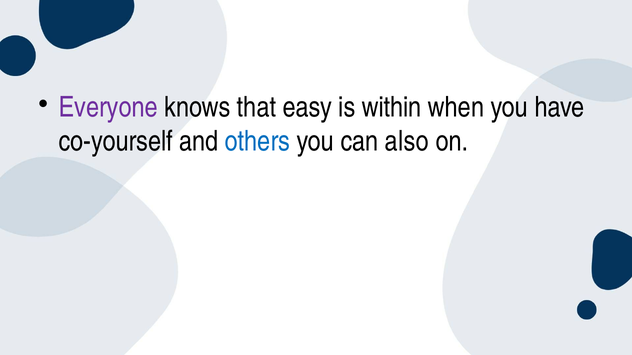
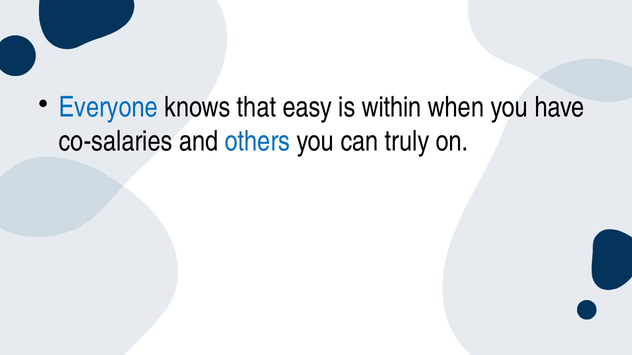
Everyone colour: purple -> blue (108, 107)
co-yourself: co-yourself -> co-salaries (116, 142)
also: also -> truly (407, 142)
